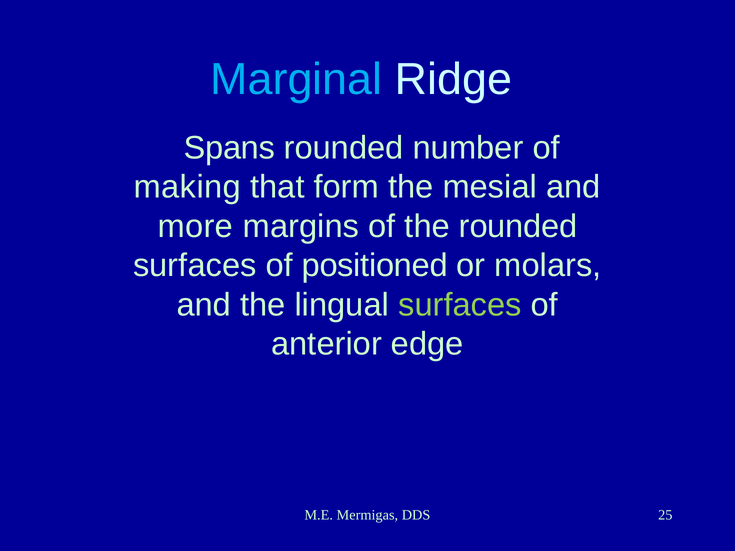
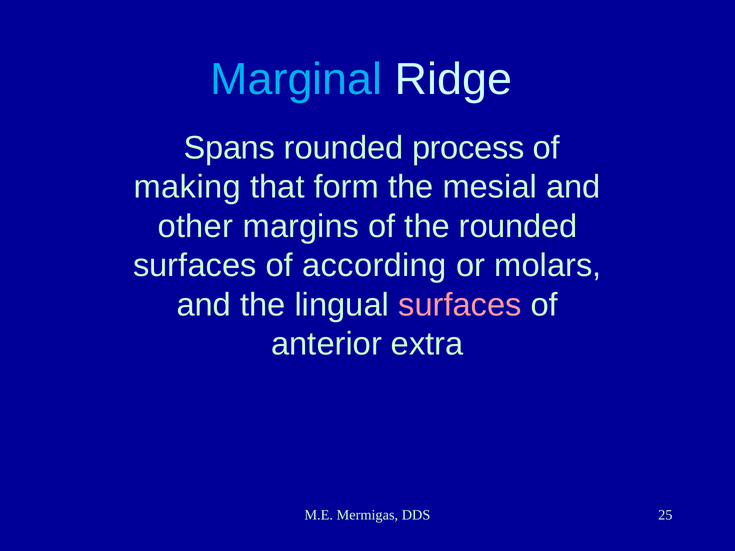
number: number -> process (468, 148)
more: more -> other (195, 226)
positioned: positioned -> according (374, 266)
surfaces colour: light green -> pink (460, 305)
edge: edge -> extra (427, 344)
